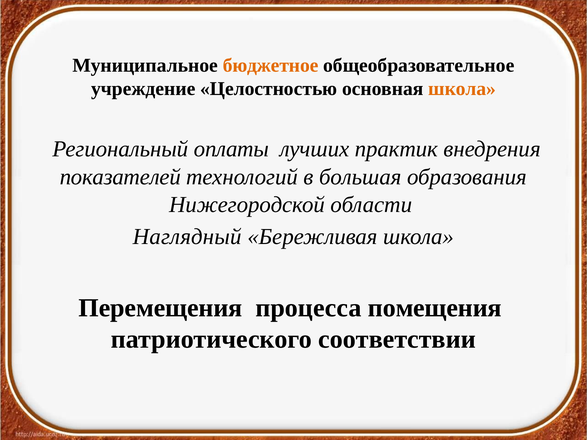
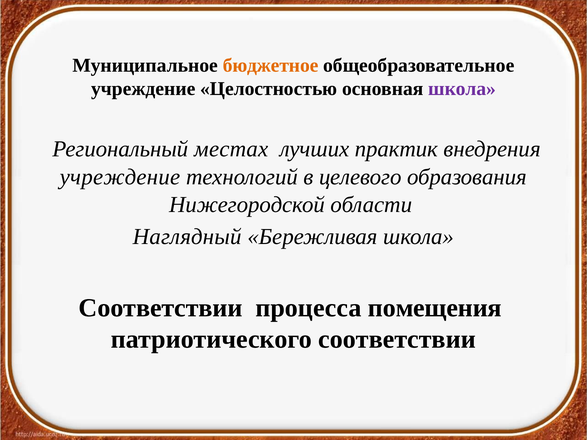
школа colour: orange -> purple (462, 89)
оплаты: оплаты -> местах (231, 149)
показателей: показателей -> учреждение (120, 177)
большая: большая -> целевого (360, 177)
Перемещения: Перемещения -> Соответствии (161, 308)
